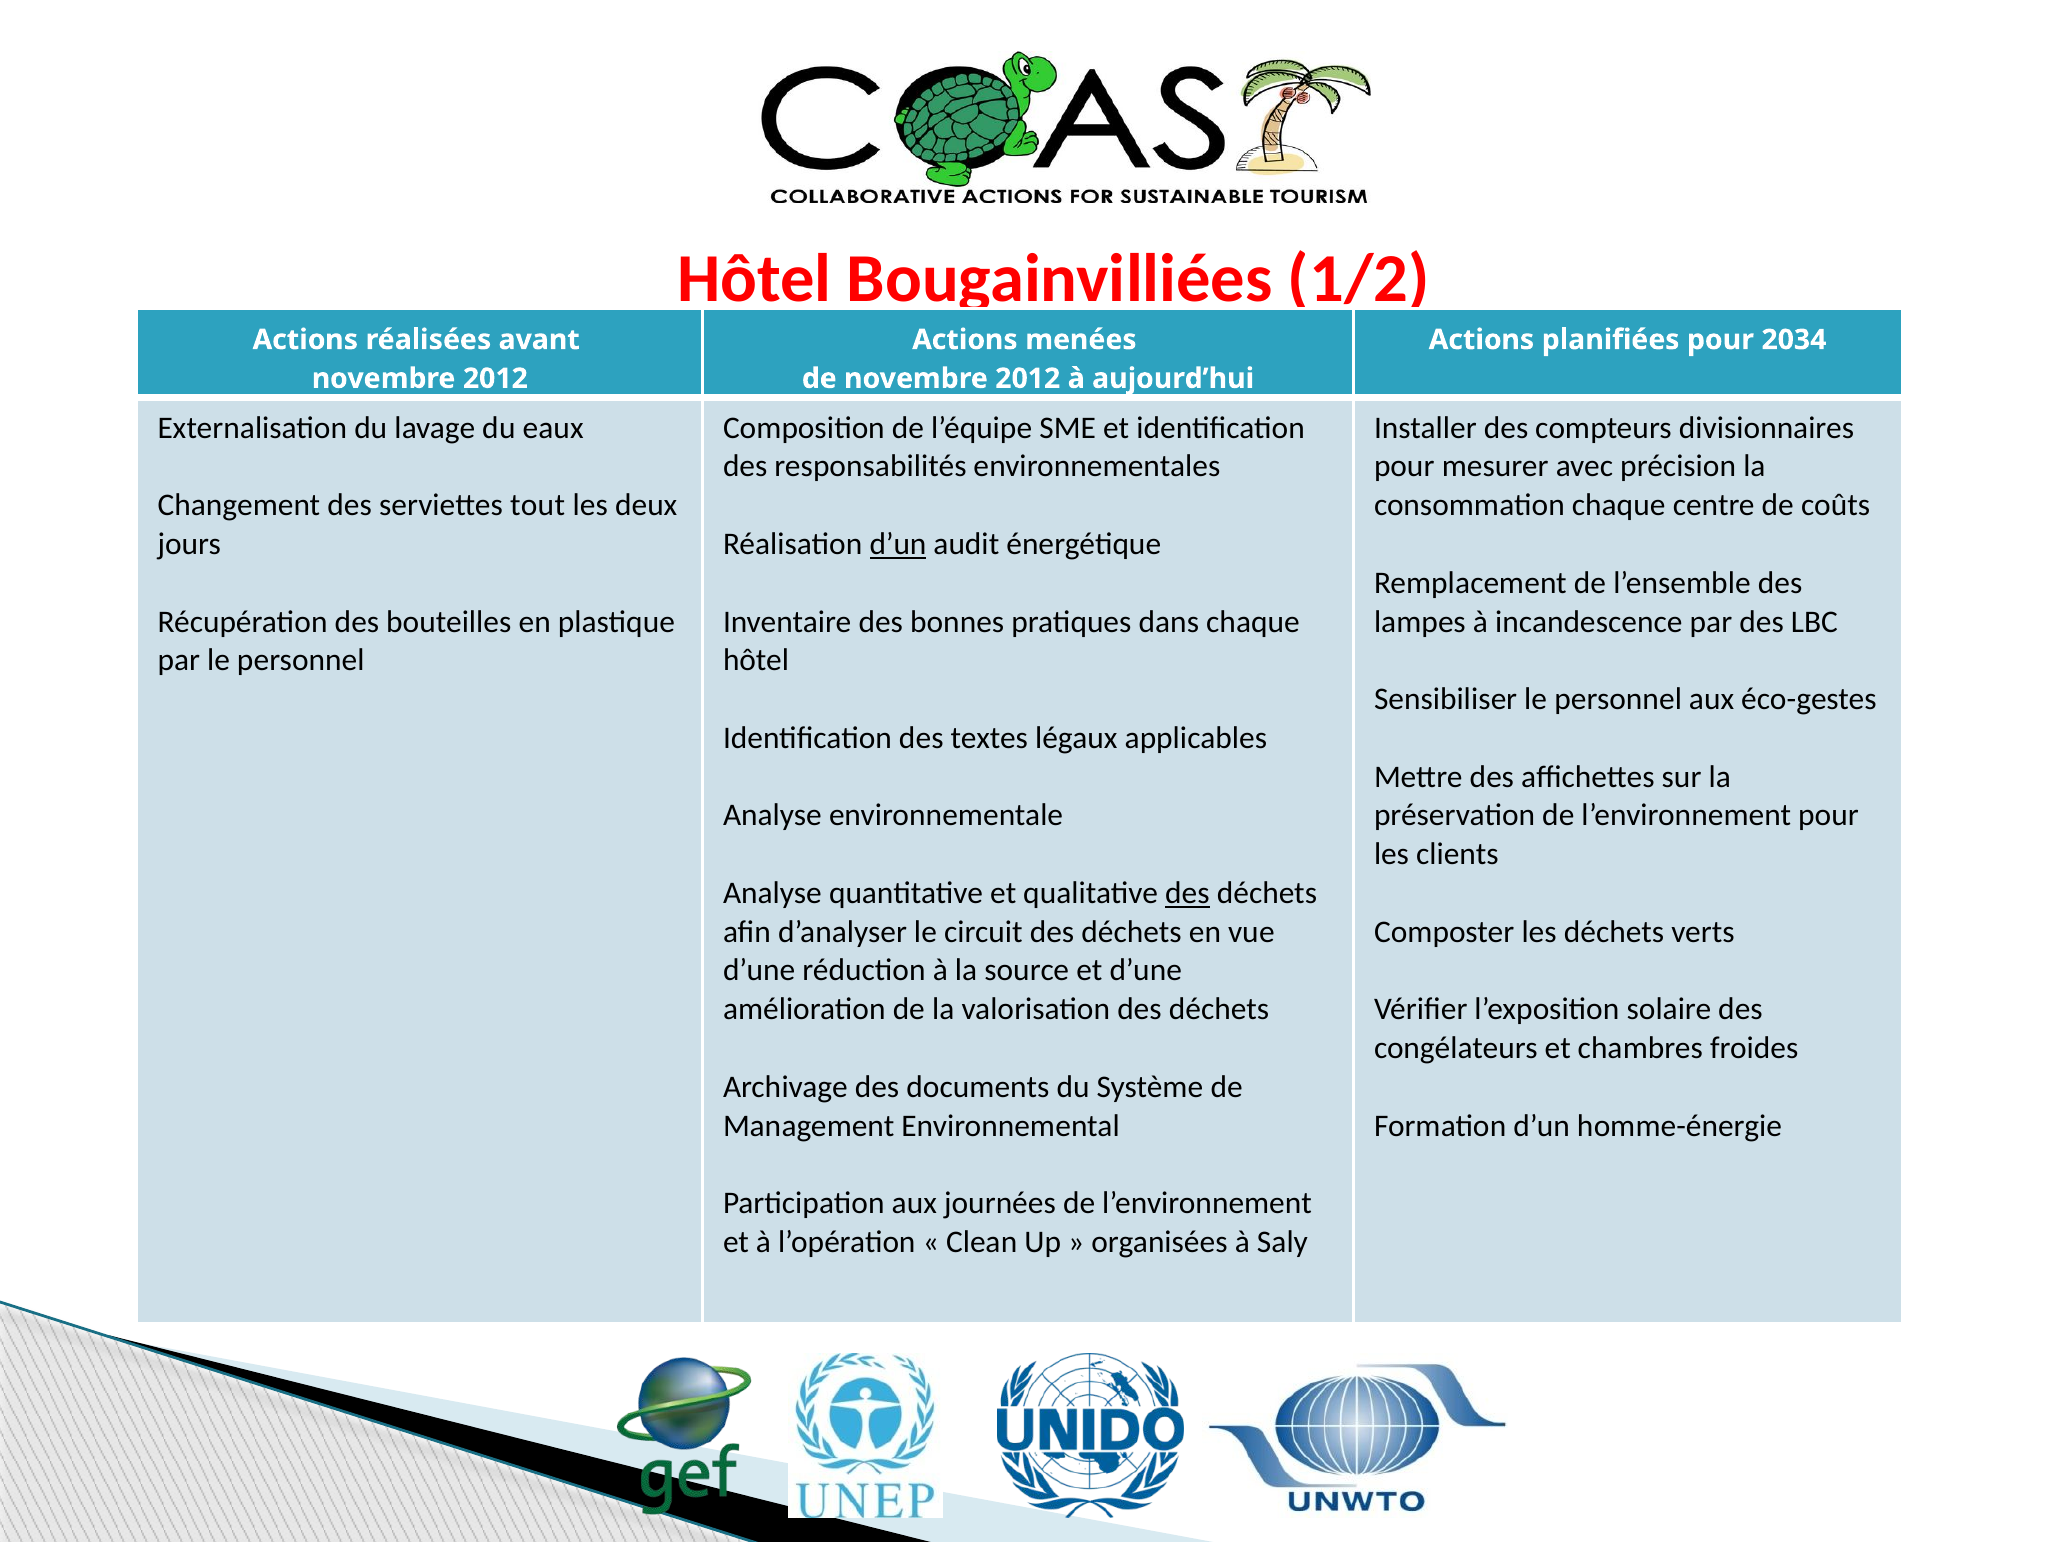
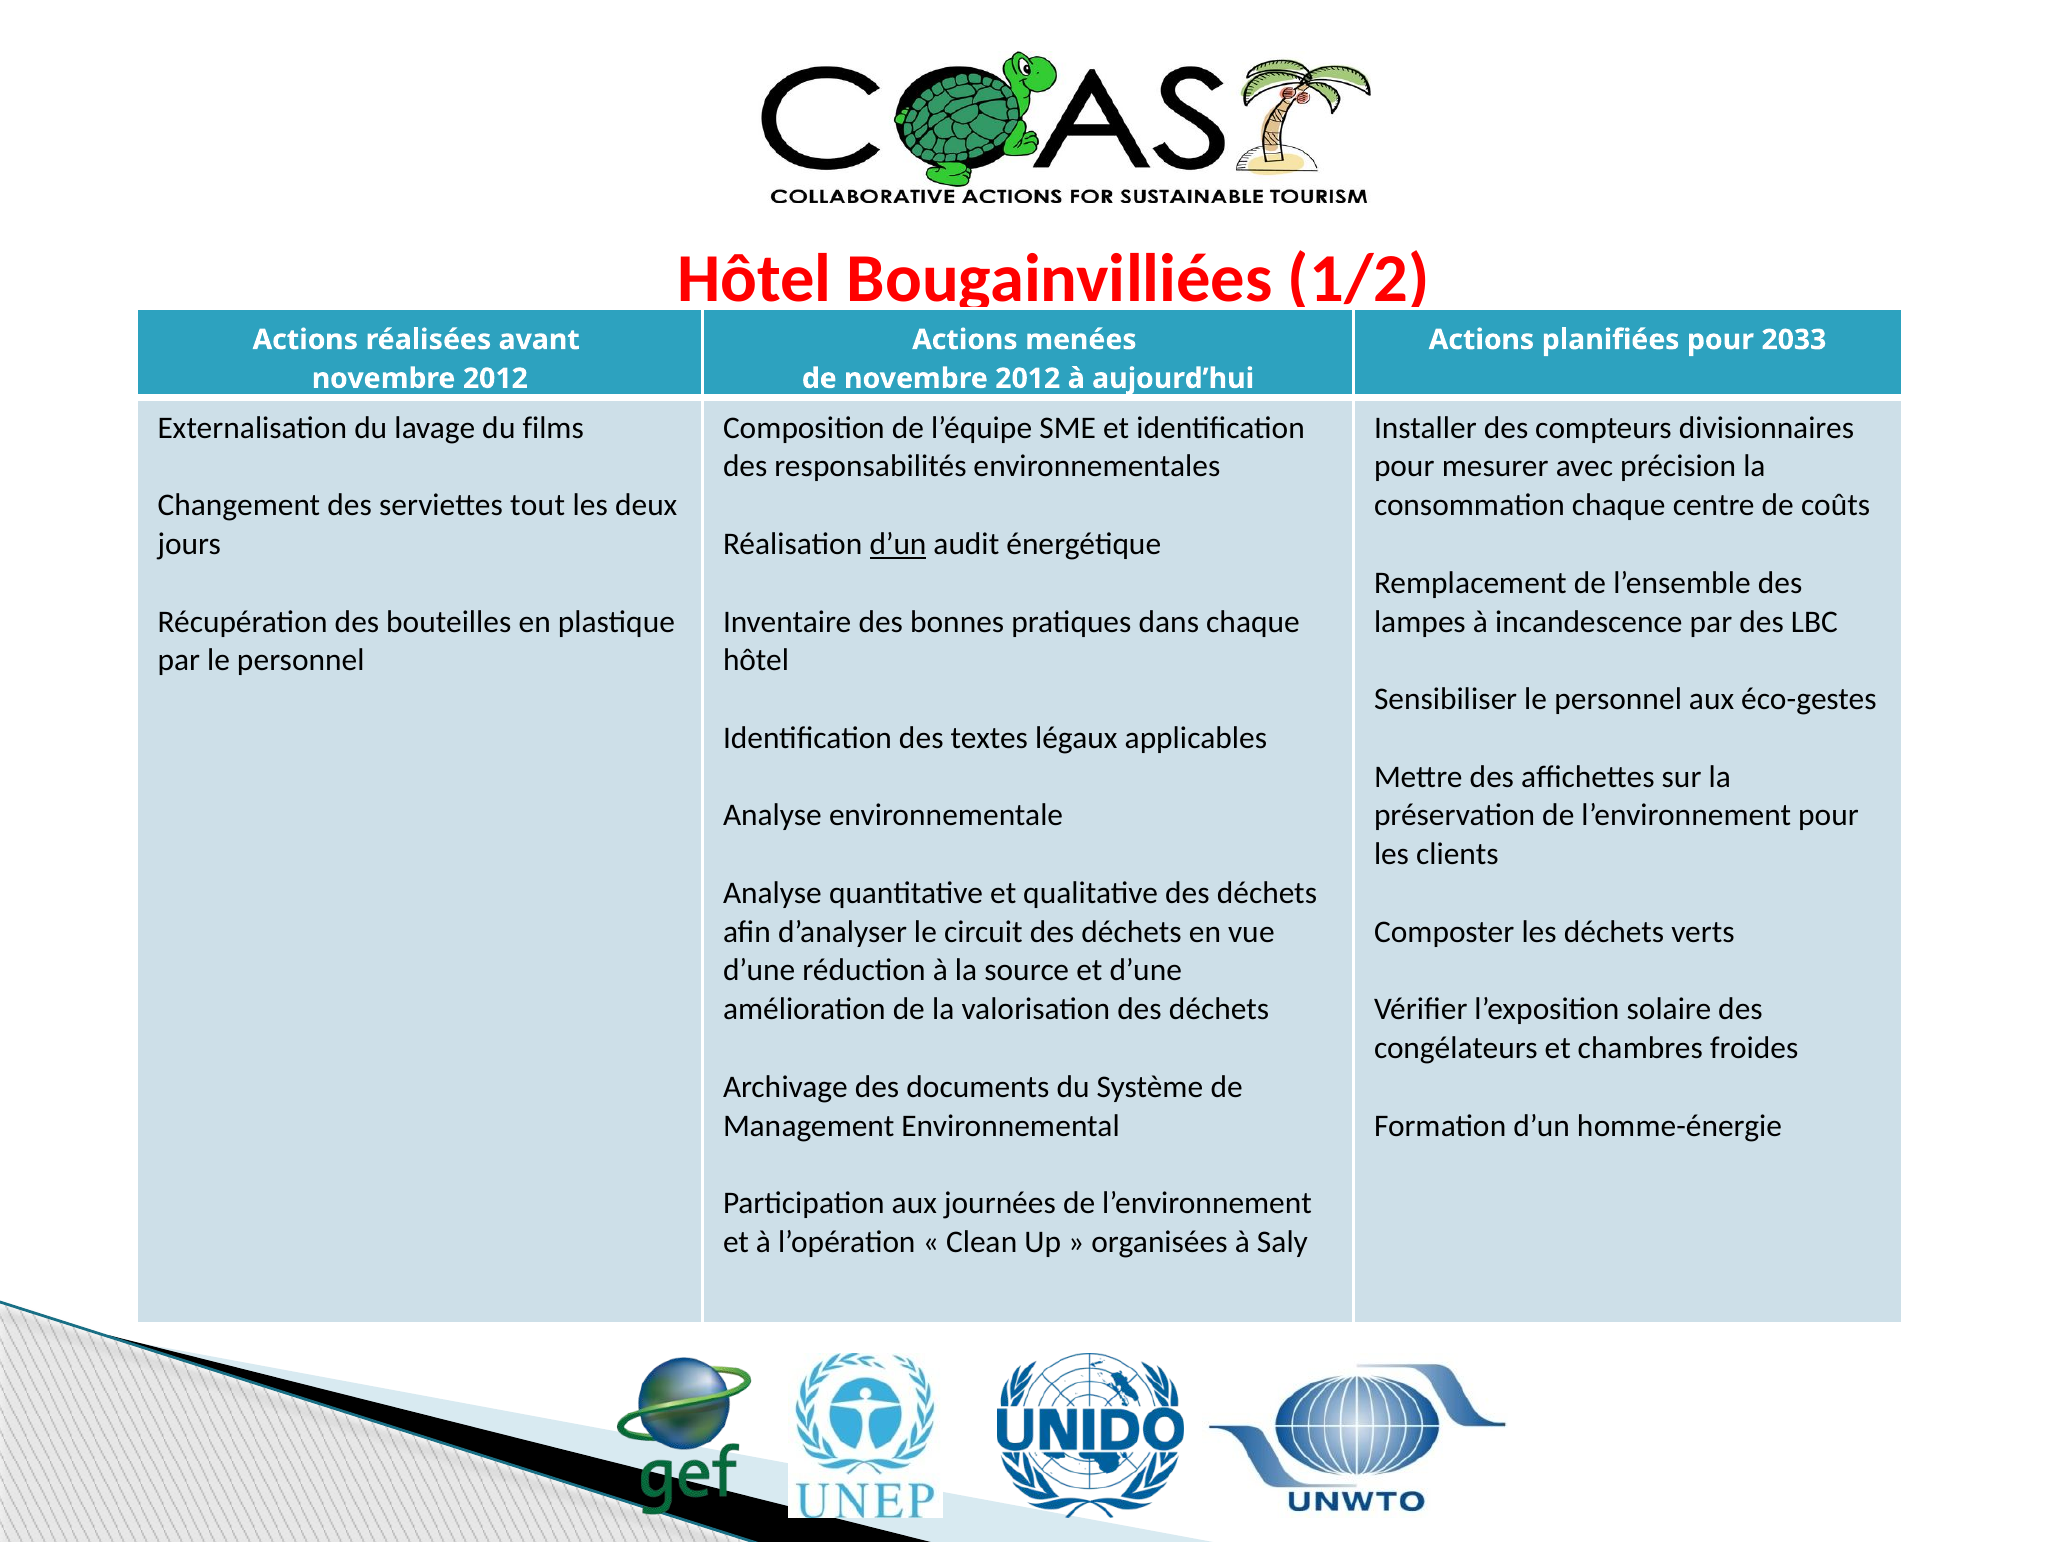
2034: 2034 -> 2033 (1794, 340)
eaux: eaux -> films (553, 428)
des underline: present -> none (1187, 893)
